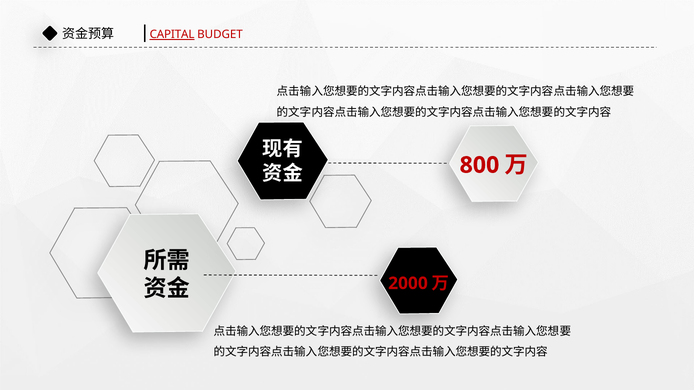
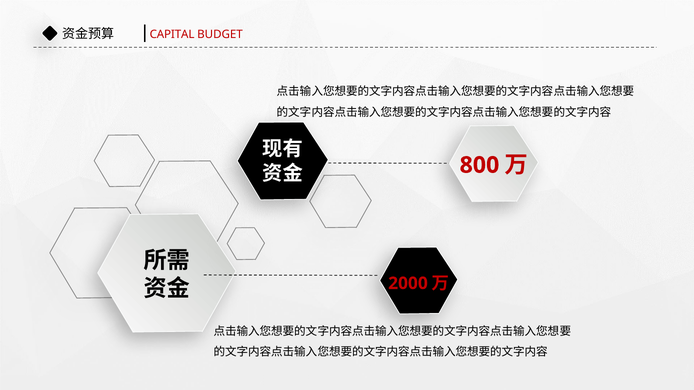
CAPITAL underline: present -> none (172, 35)
